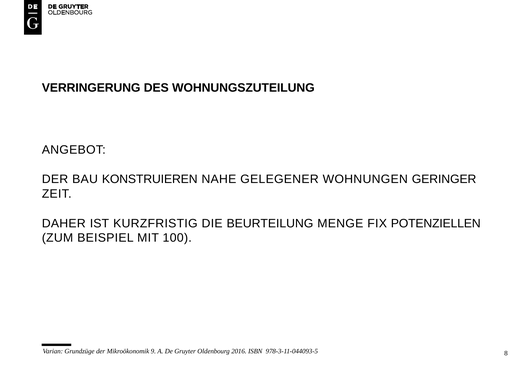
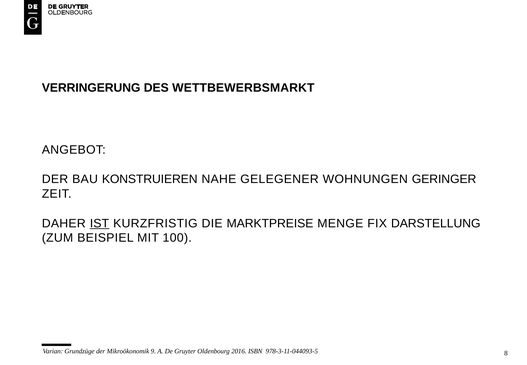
WOHNUNGSZUTEILUNG: WOHNUNGSZUTEILUNG -> WETTBEWERBSMARKT (243, 88)
IST underline: none -> present (99, 223)
BEURTEILUNG: BEURTEILUNG -> MARKTPREISE (270, 223)
POTENZIELLEN: POTENZIELLEN -> DARSTELLUNG (436, 223)
